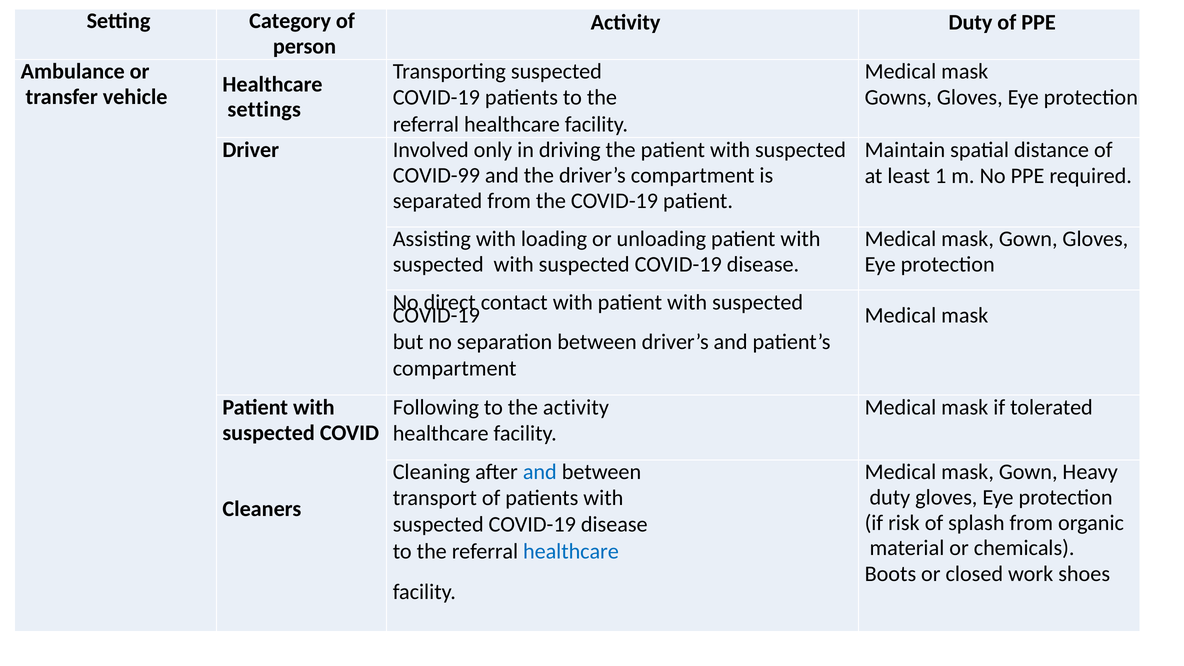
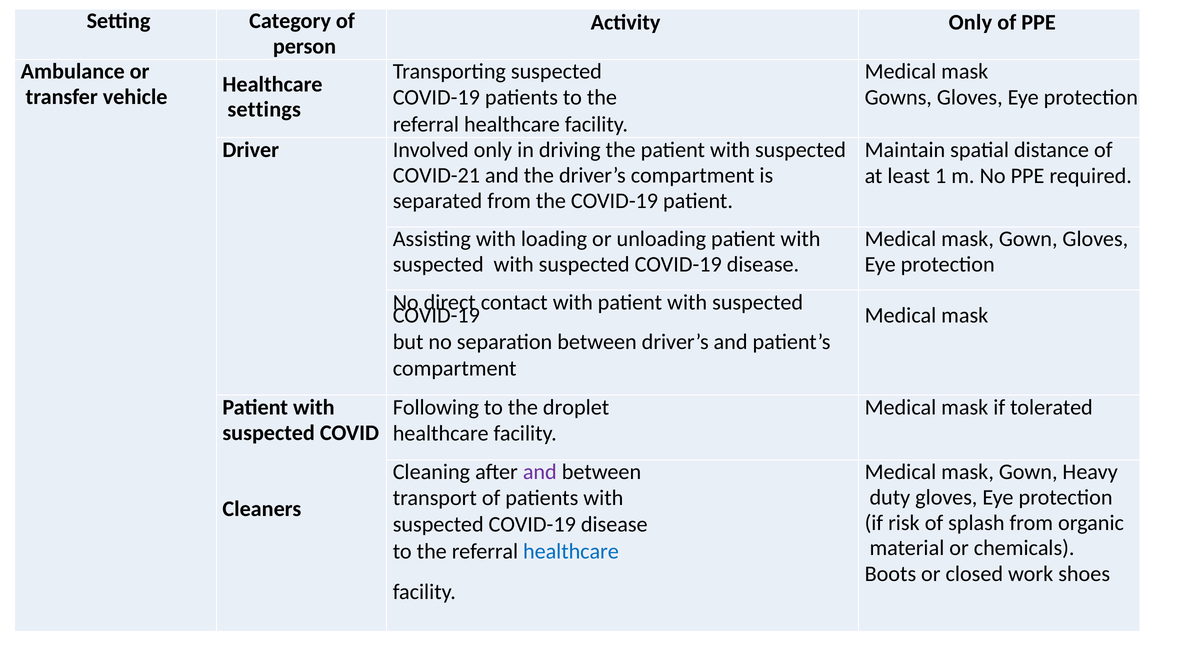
Activity Duty: Duty -> Only (970, 22)
COVID-99: COVID-99 -> COVID-21 (436, 175)
the activity: activity -> droplet (576, 407)
and colour: blue -> purple (540, 472)
